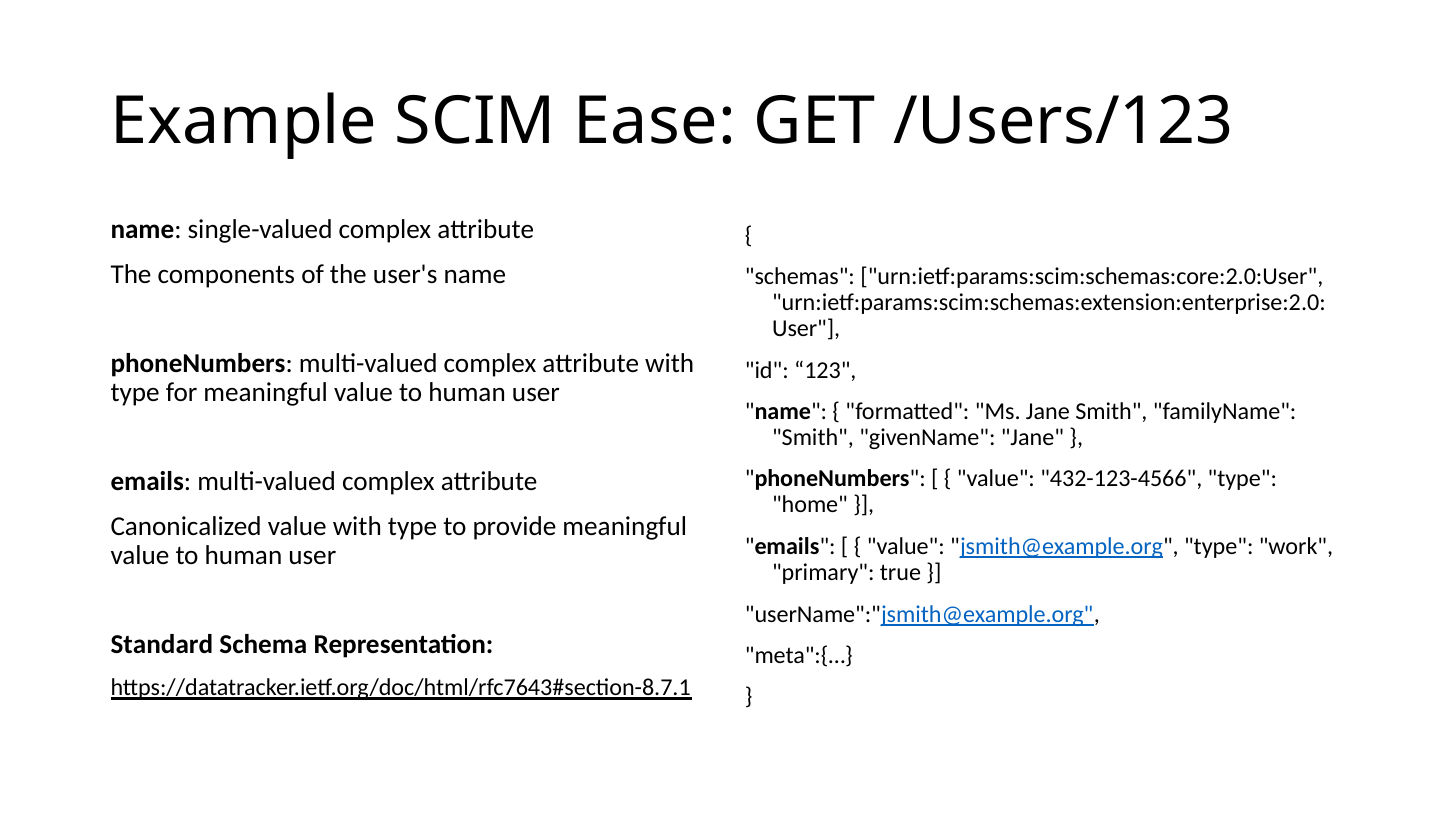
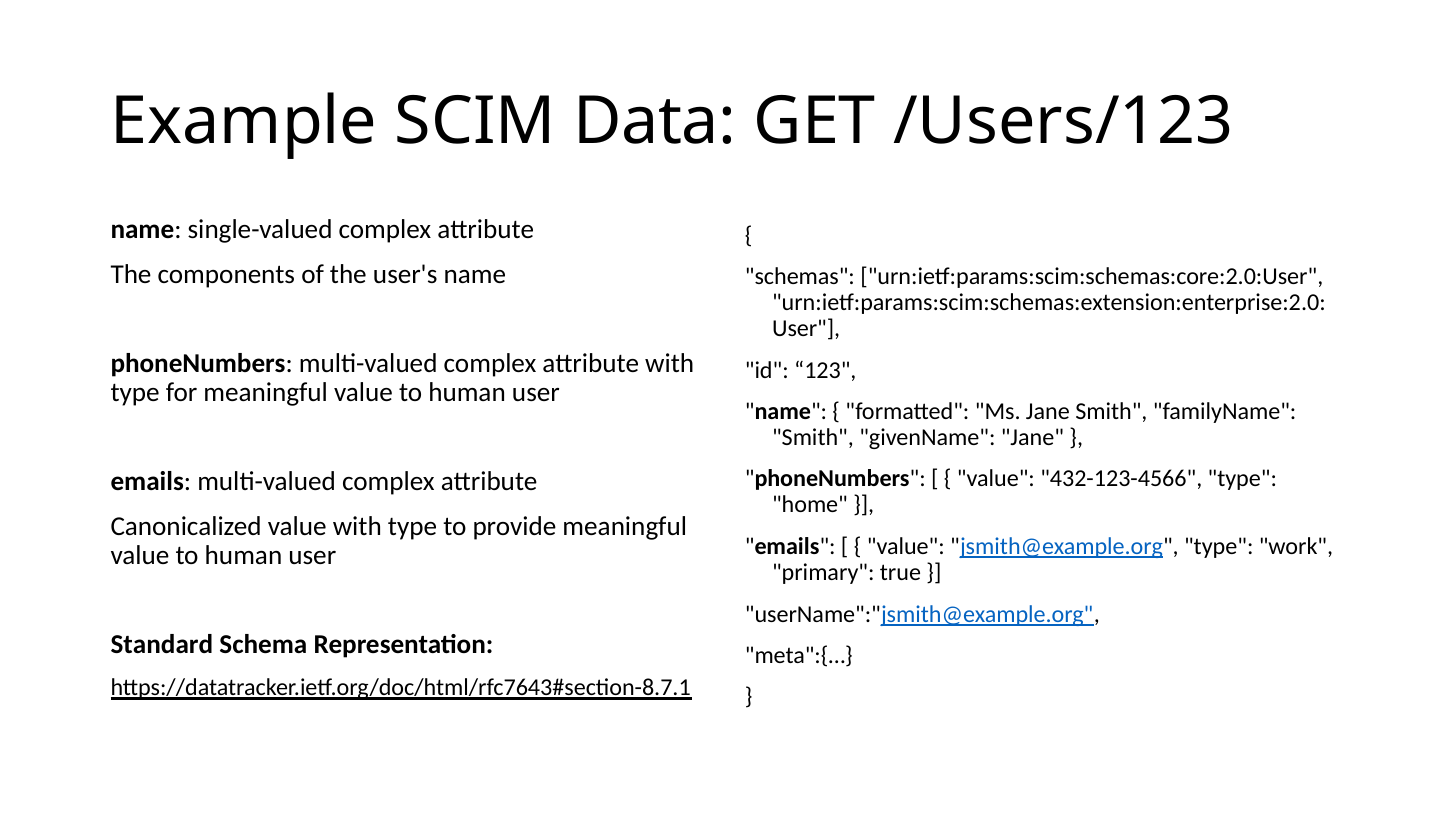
Ease: Ease -> Data (655, 122)
